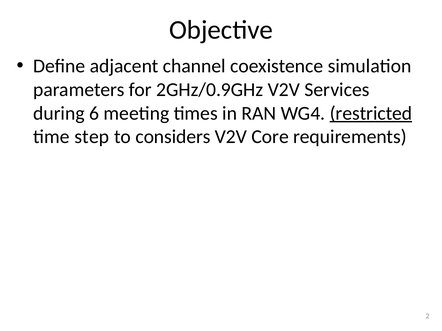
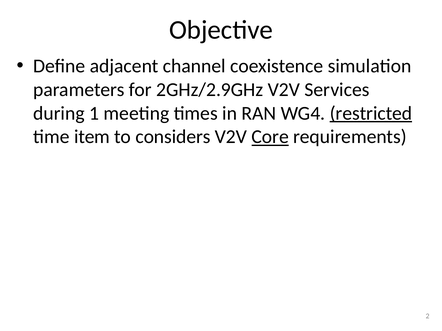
2GHz/0.9GHz: 2GHz/0.9GHz -> 2GHz/2.9GHz (210, 90)
6: 6 -> 1 (94, 113)
step: step -> item (92, 137)
Core underline: none -> present (270, 137)
